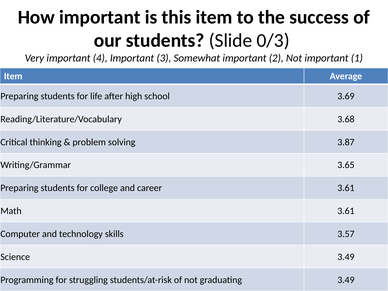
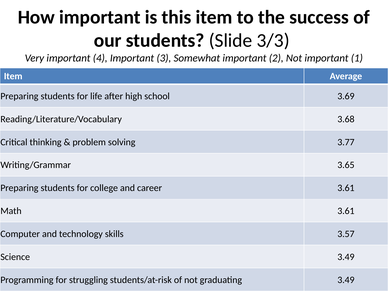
0/3: 0/3 -> 3/3 (273, 40)
3.87: 3.87 -> 3.77 (346, 142)
